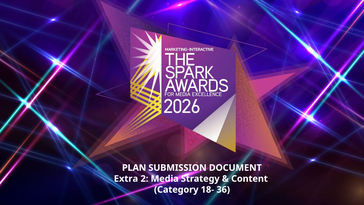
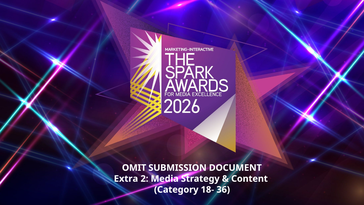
PLAN: PLAN -> OMIT (134, 168)
